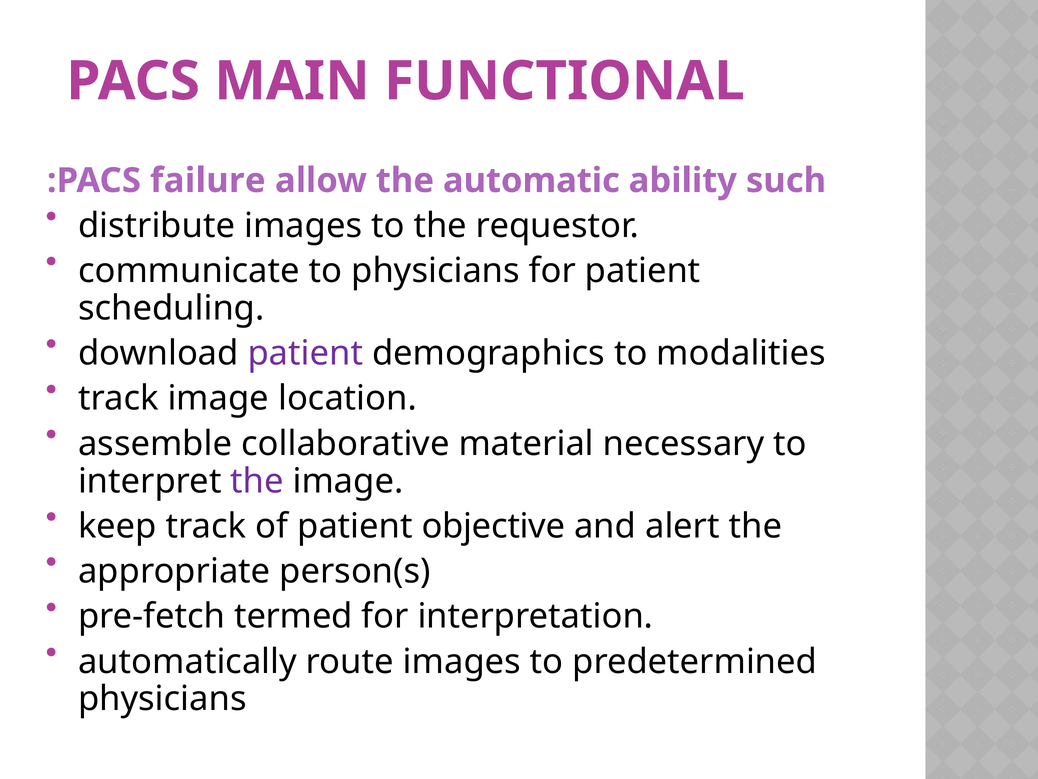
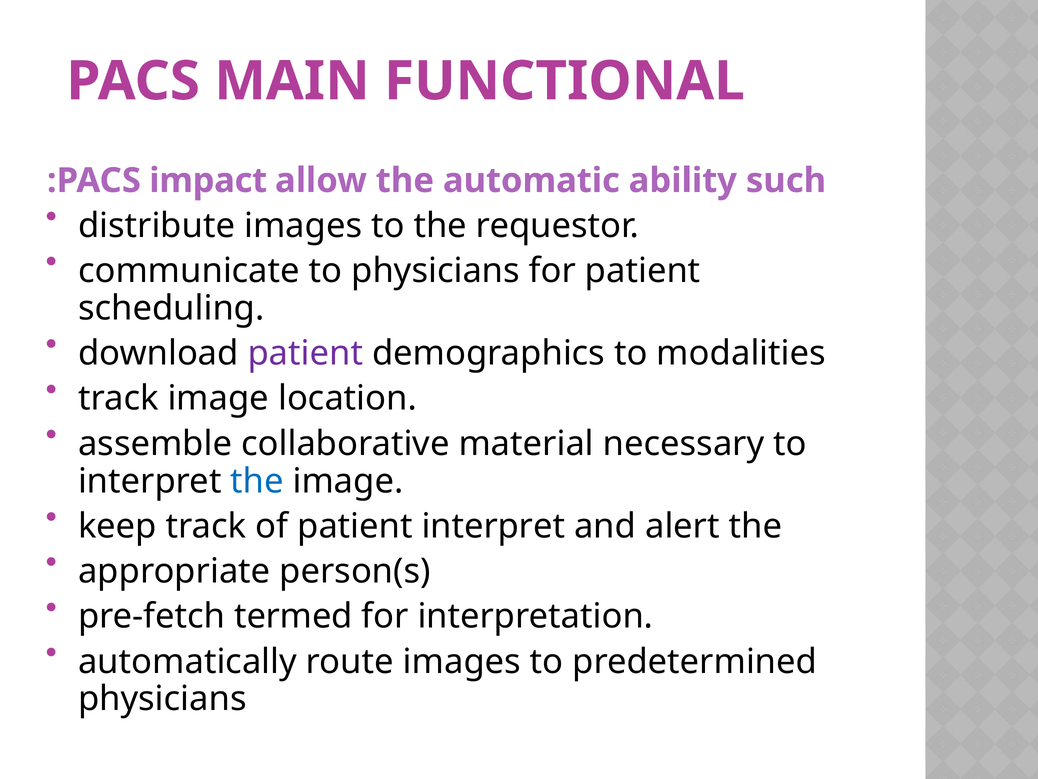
failure: failure -> impact (208, 180)
the colour: purple -> blue (257, 481)
patient objective: objective -> interpret (493, 526)
